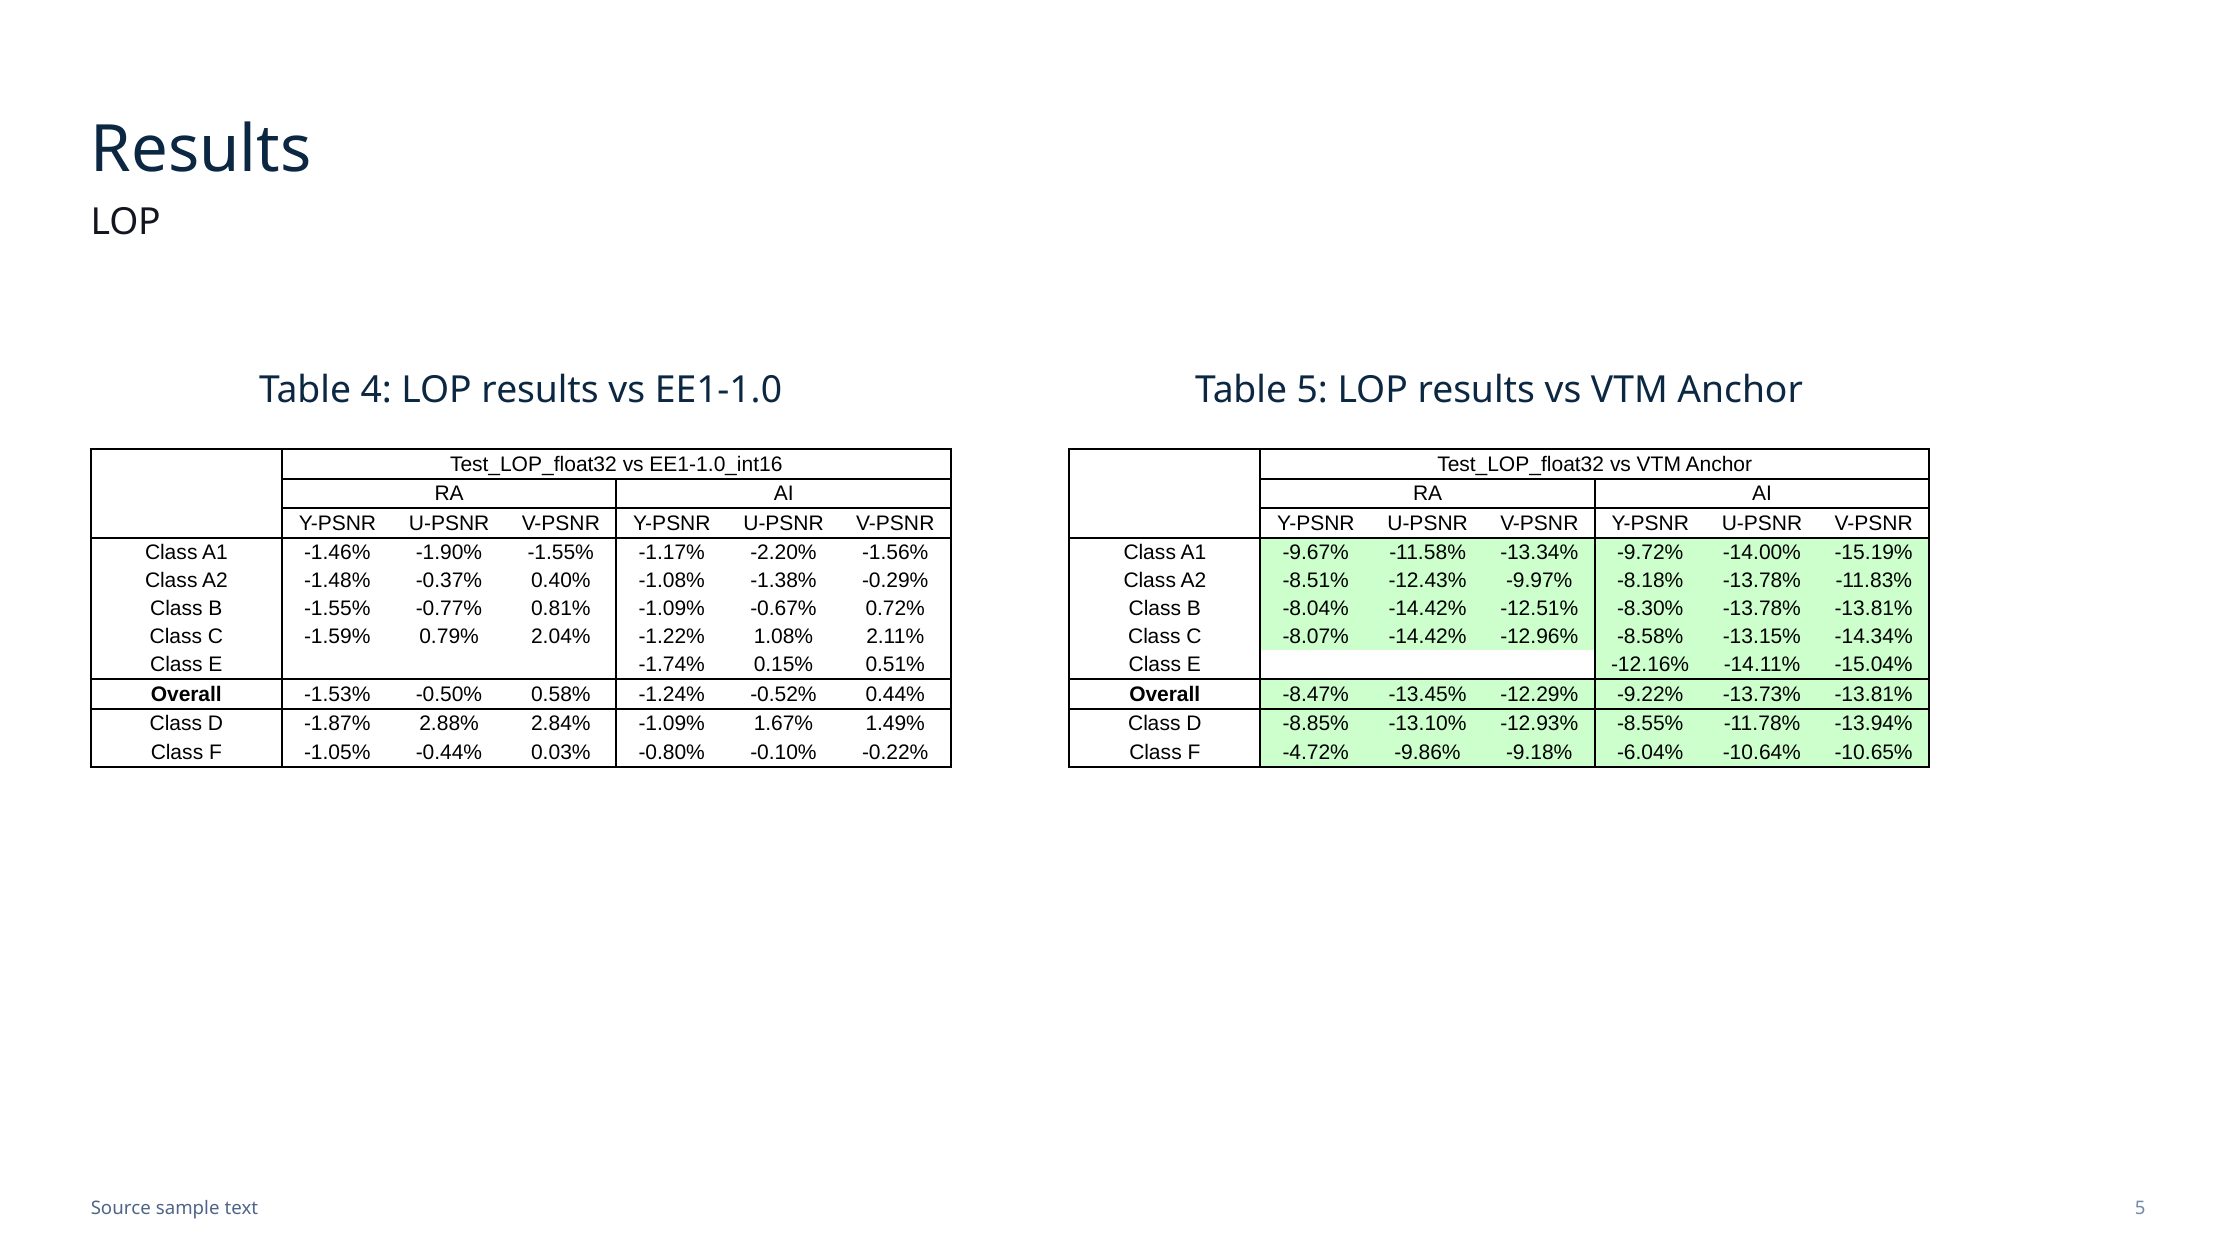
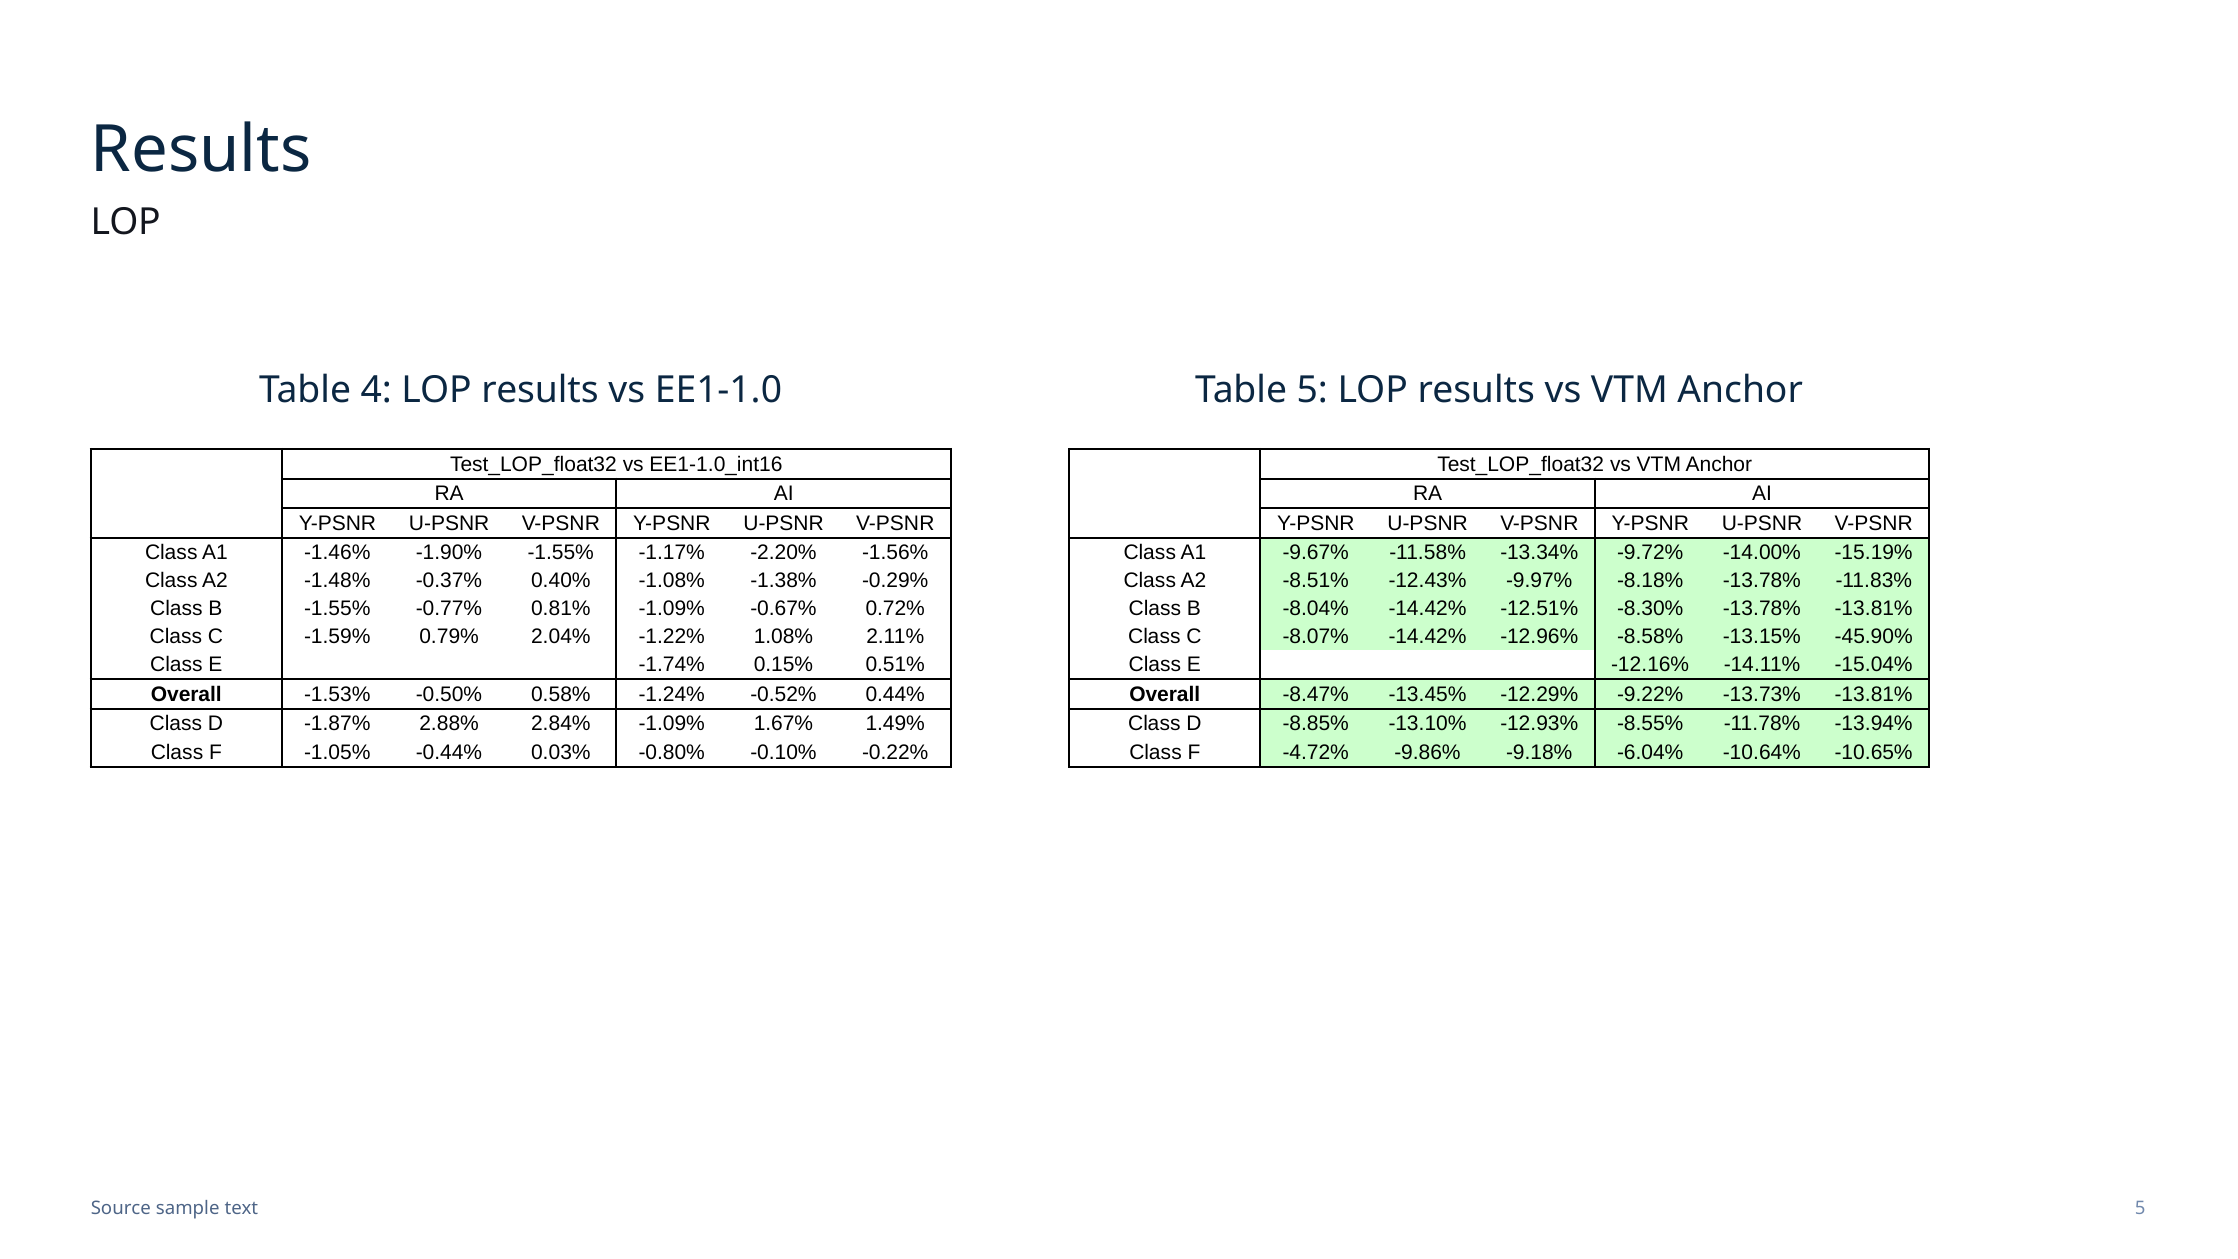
-14.34%: -14.34% -> -45.90% (1874, 636)
